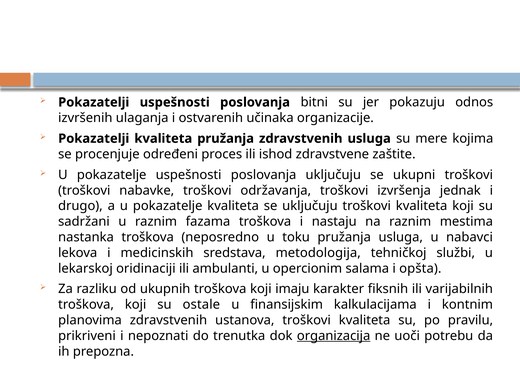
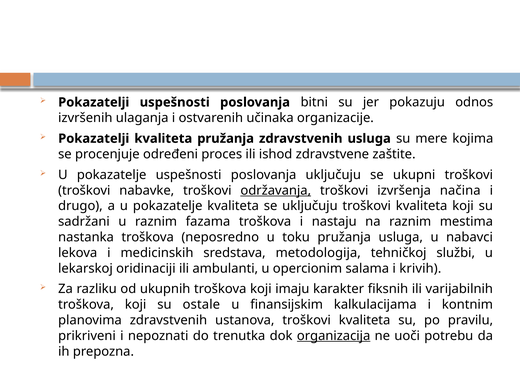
održavanja underline: none -> present (276, 190)
jednak: jednak -> načina (460, 190)
opšta: opšta -> krivih (420, 268)
